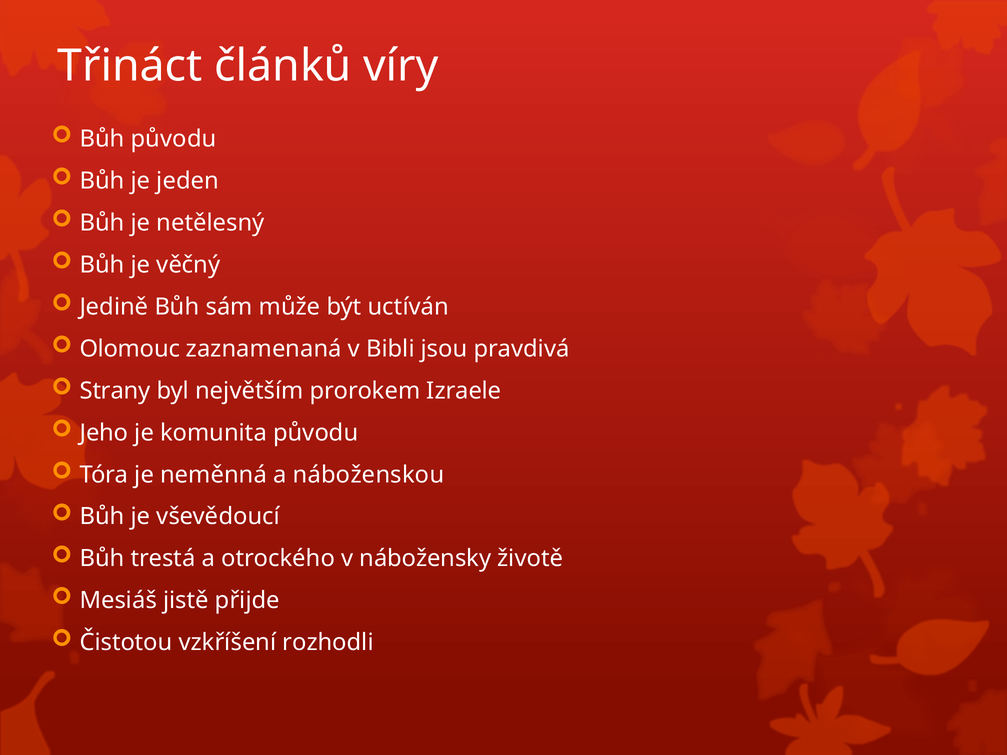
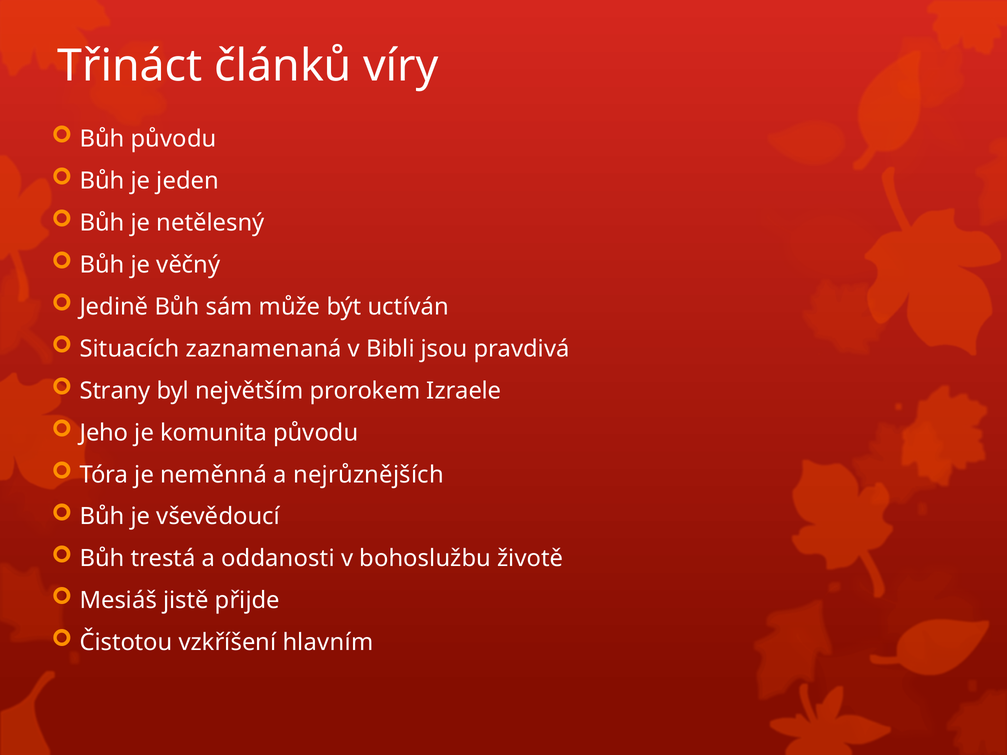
Olomouc: Olomouc -> Situacích (130, 349)
náboženskou: náboženskou -> nejrůznějších (368, 475)
otrockého: otrockého -> oddanosti (278, 559)
nábožensky: nábožensky -> bohoslužbu (425, 559)
rozhodli: rozhodli -> hlavním (328, 643)
